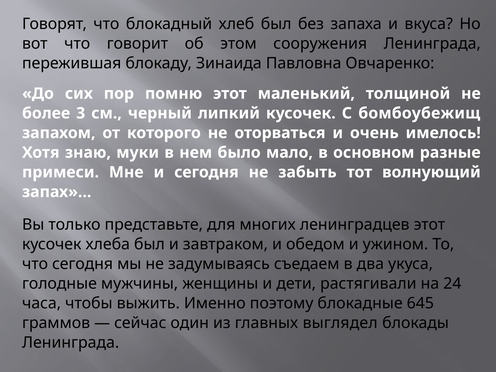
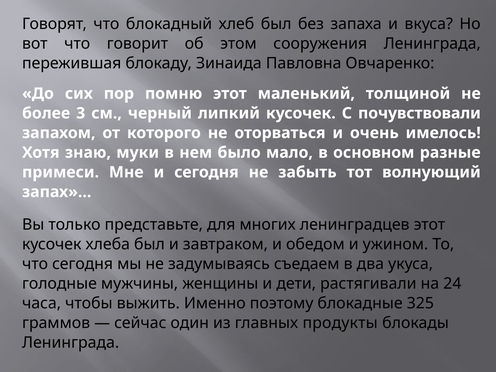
бомбоубежищ: бомбоубежищ -> почувствовали (419, 113)
645: 645 -> 325 (420, 303)
выглядел: выглядел -> продукты (340, 323)
